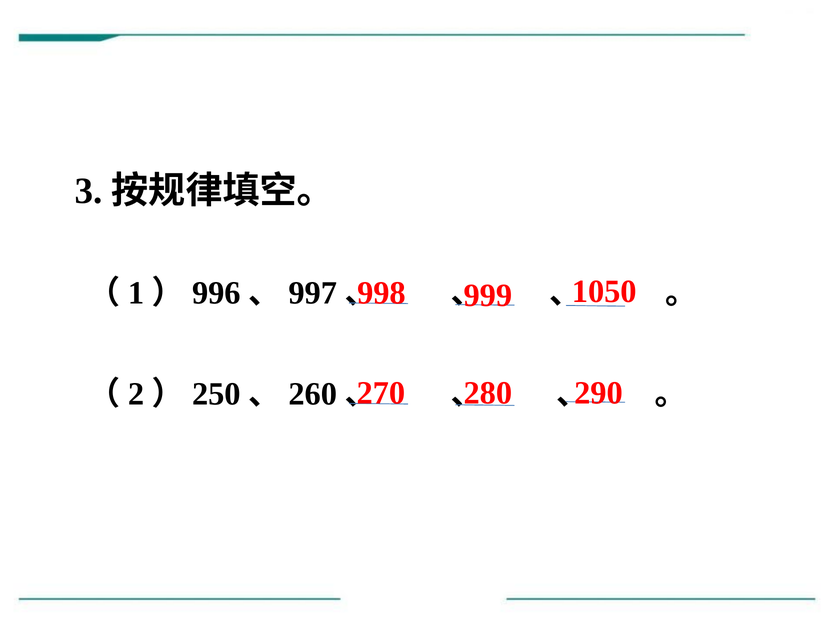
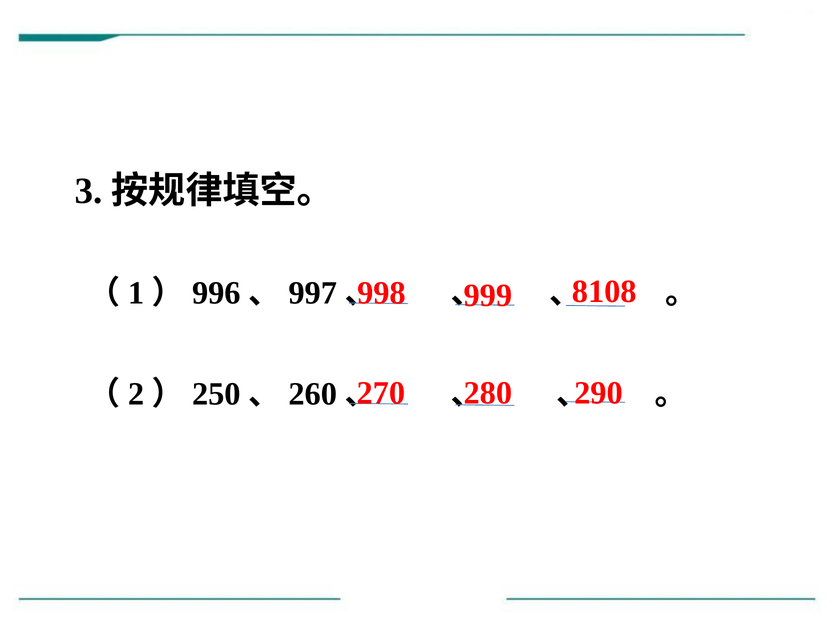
1050: 1050 -> 8108 (604, 291)
